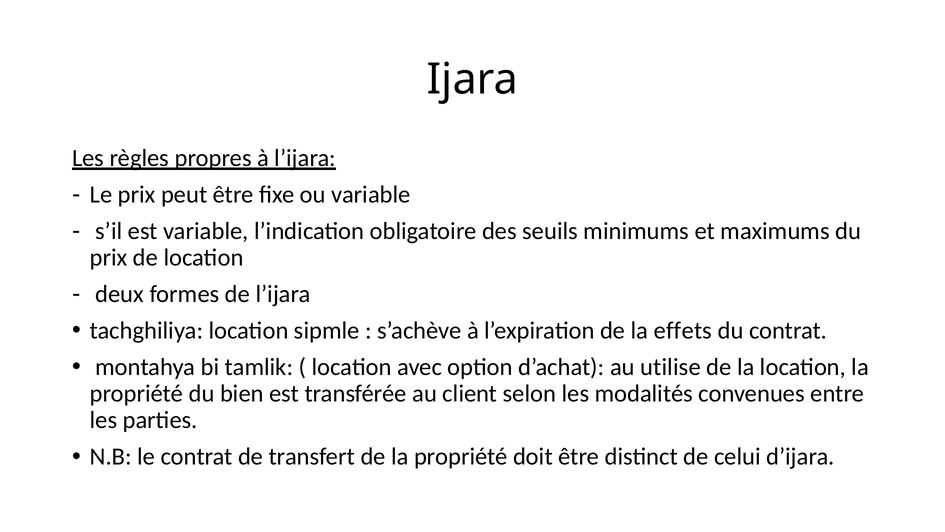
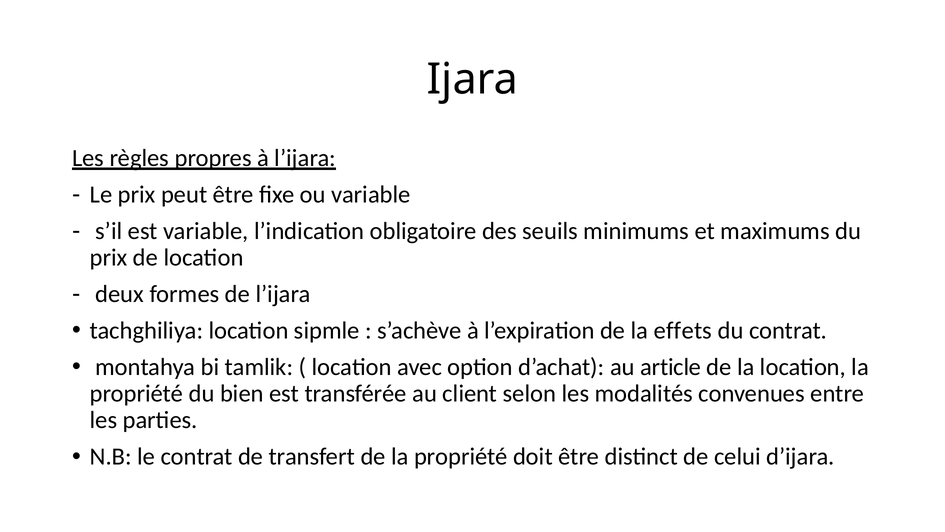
utilise: utilise -> article (671, 367)
